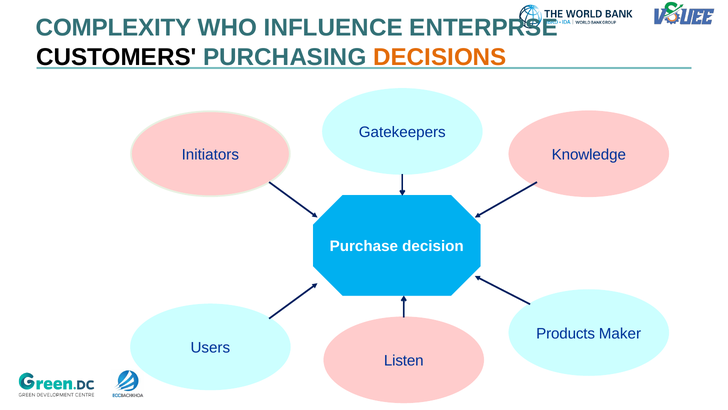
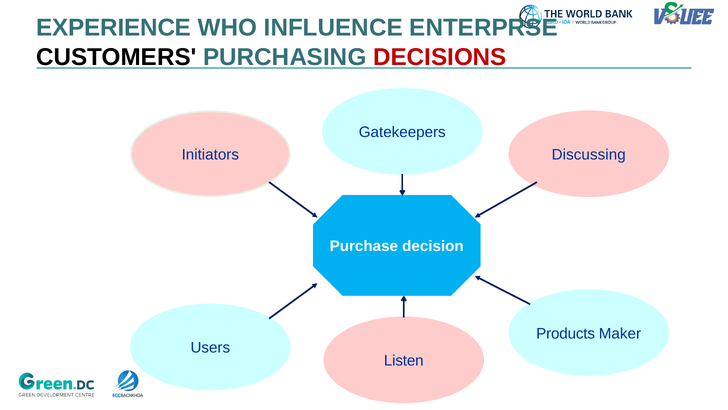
COMPLEXITY: COMPLEXITY -> EXPERIENCE (114, 28)
DECISIONS colour: orange -> red (440, 57)
Knowledge: Knowledge -> Discussing (589, 155)
